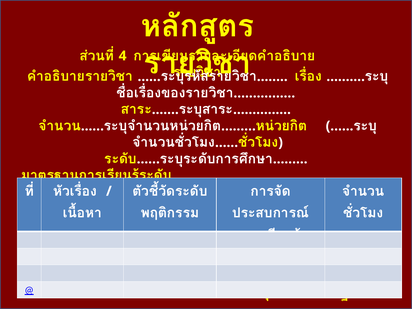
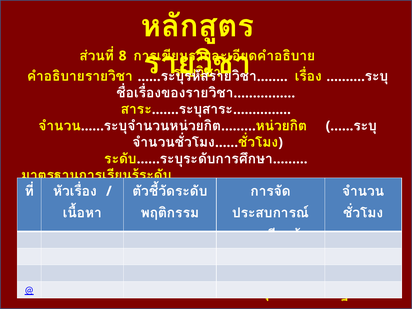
4: 4 -> 8 (123, 56)
